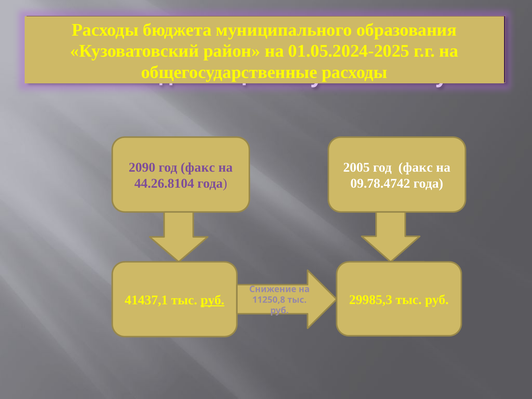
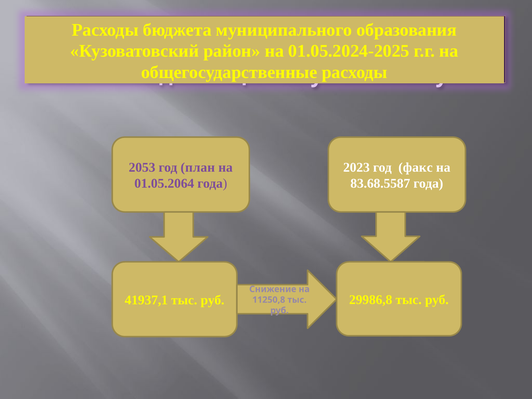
2090: 2090 -> 2053 (142, 167)
факс: факс -> план (198, 167)
2005: 2005 -> 2023 (356, 167)
44.26.8104: 44.26.8104 -> 01.05.2064 (164, 183)
09.78.4742: 09.78.4742 -> 83.68.5587 (380, 183)
29985,3: 29985,3 -> 29986,8 (371, 300)
41437,1: 41437,1 -> 41937,1 (146, 300)
руб underline: present -> none (212, 300)
